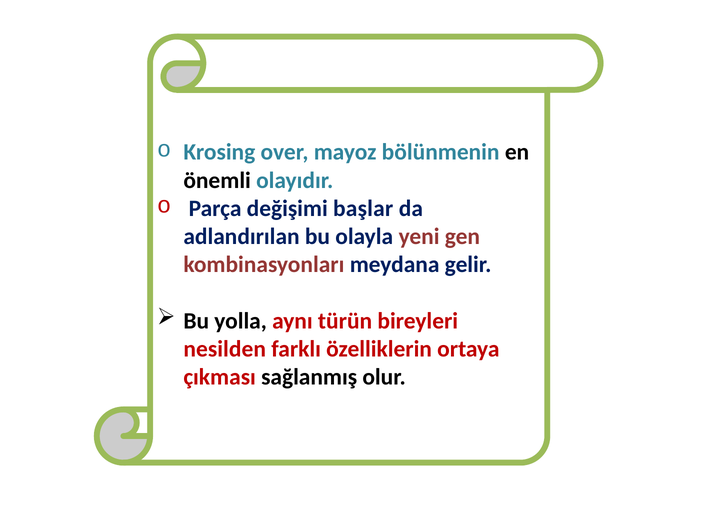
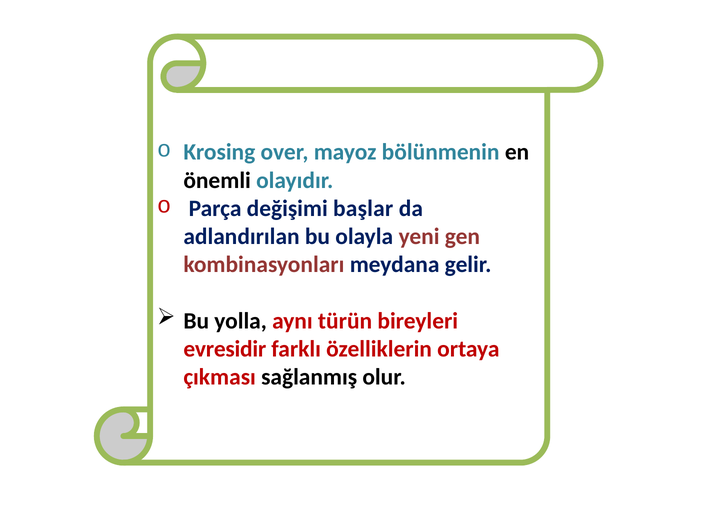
nesilden: nesilden -> evresidir (225, 349)
